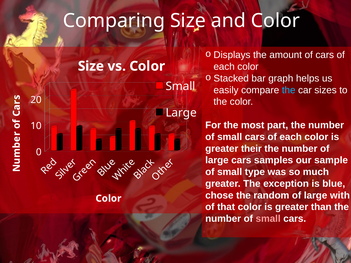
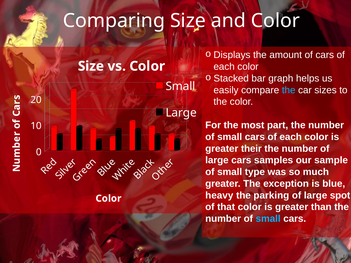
chose: chose -> heavy (219, 196)
random: random -> parking (271, 196)
with: with -> spot (340, 196)
small colour: pink -> light blue (268, 219)
